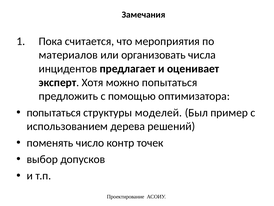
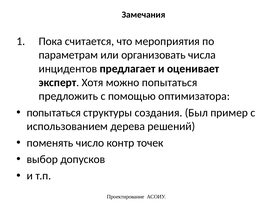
материалов: материалов -> параметрам (68, 55)
моделей: моделей -> создания (159, 112)
